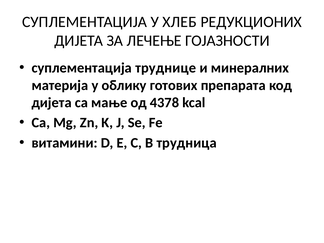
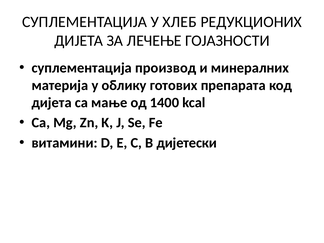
труднице: труднице -> производ (166, 68)
4378: 4378 -> 1400 (164, 103)
трудница: трудница -> дијетески (187, 143)
